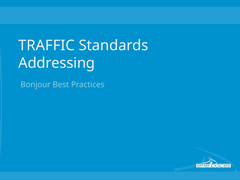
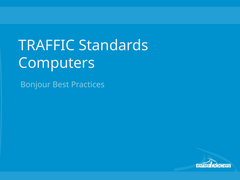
Addressing: Addressing -> Computers (57, 63)
